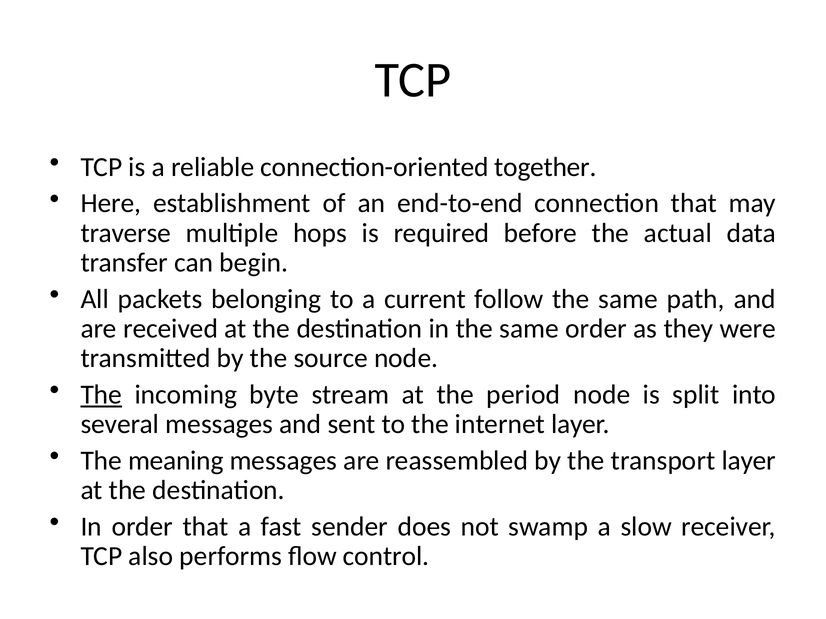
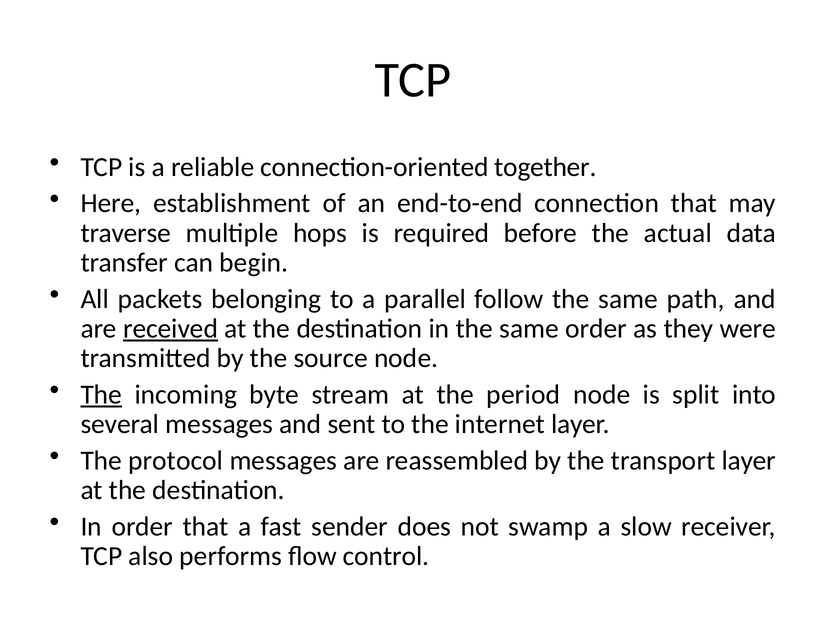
current: current -> parallel (425, 299)
received underline: none -> present (171, 329)
meaning: meaning -> protocol (176, 461)
